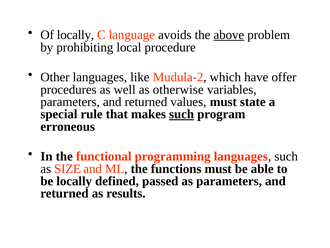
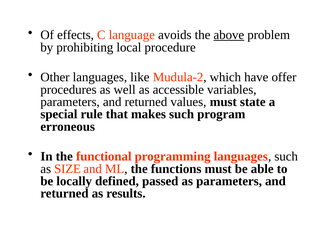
Of locally: locally -> effects (75, 35)
otherwise: otherwise -> accessible (178, 89)
such underline: present -> none (182, 114)
